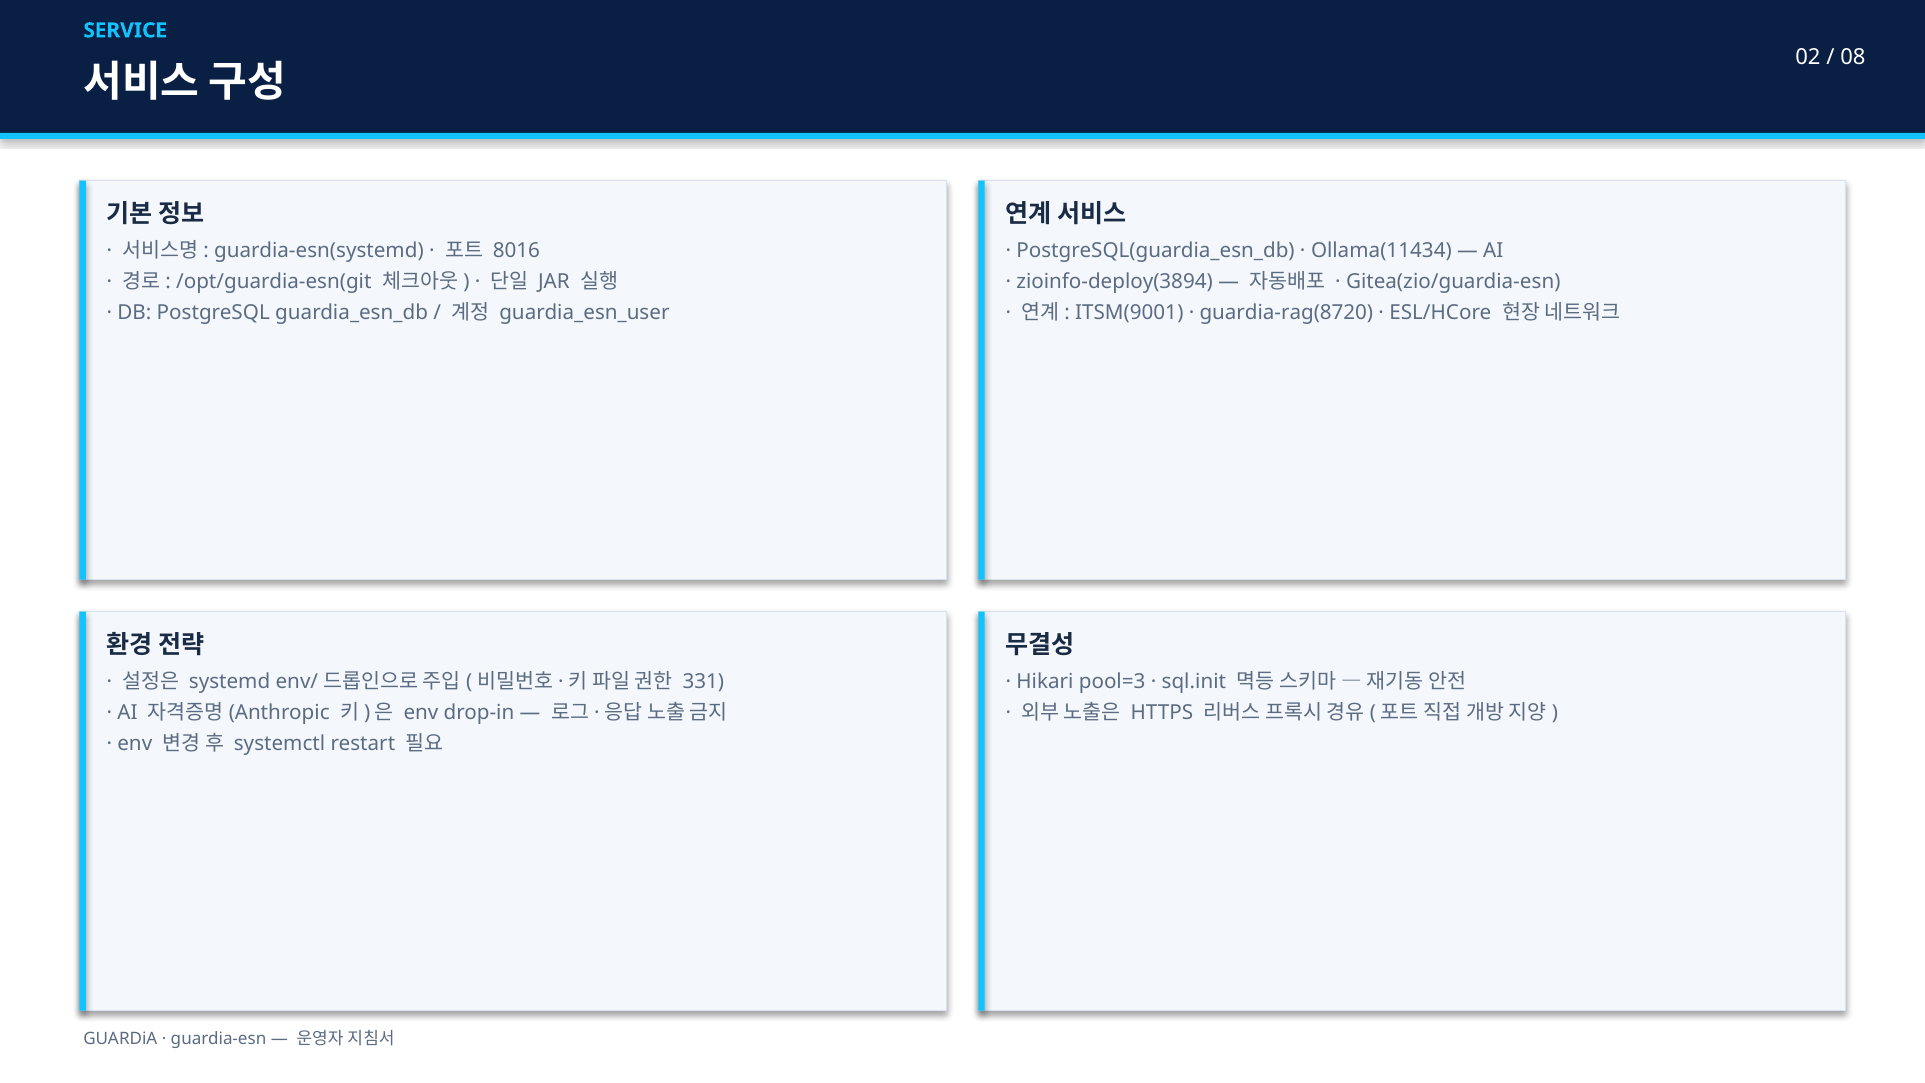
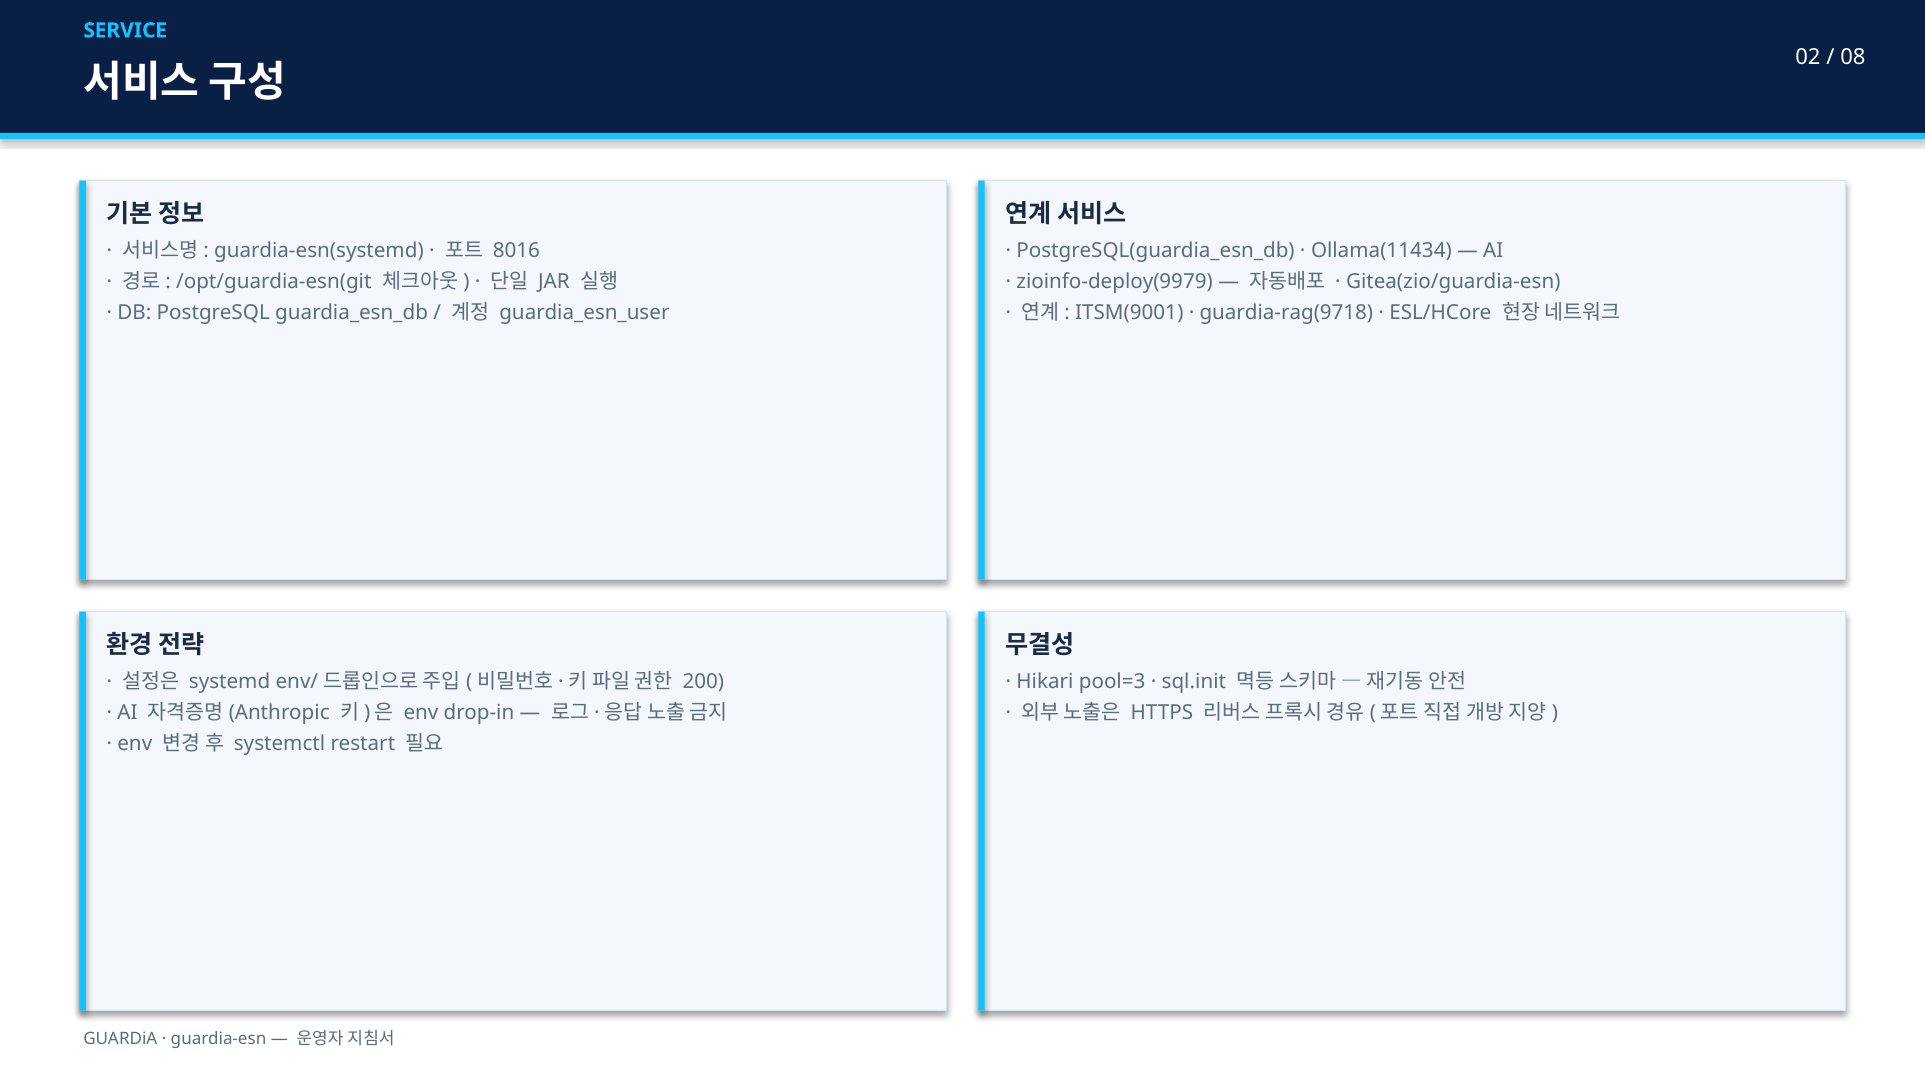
zioinfo-deploy(3894: zioinfo-deploy(3894 -> zioinfo-deploy(9979 (1115, 282)
guardia-rag(8720: guardia-rag(8720 -> guardia-rag(9718 (1286, 312)
331: 331 -> 200 (703, 682)
